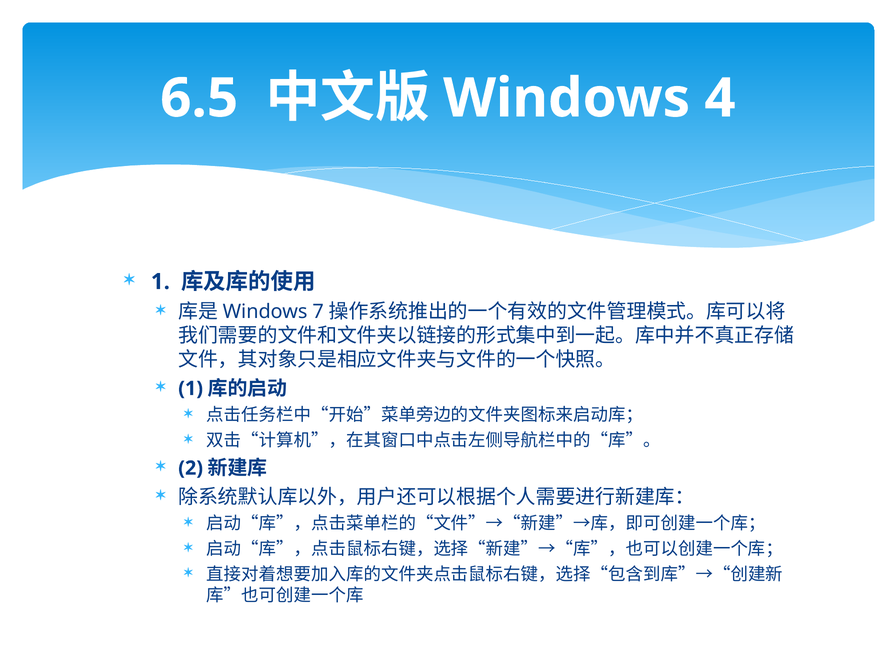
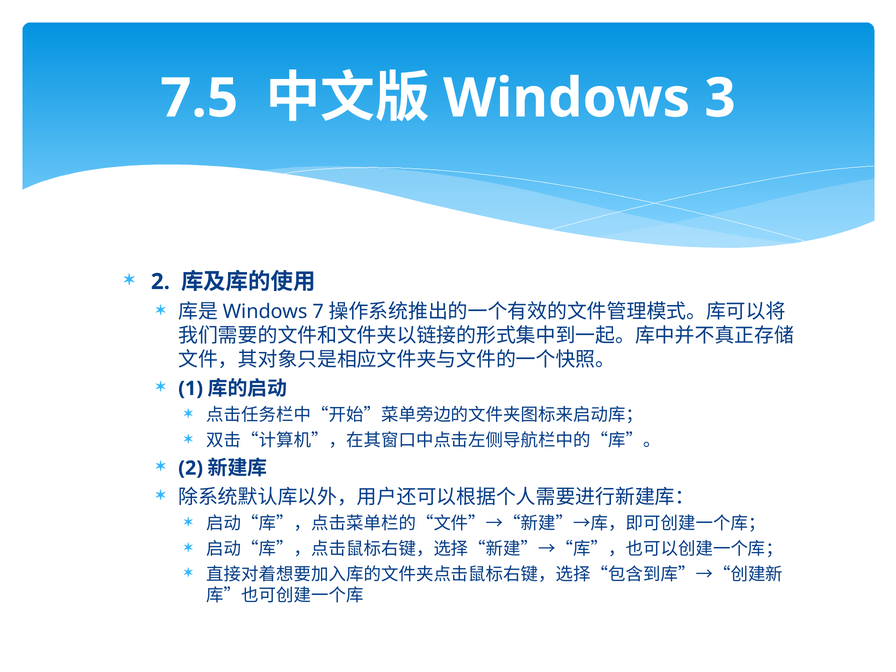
6.5: 6.5 -> 7.5 (199, 98)
4: 4 -> 3 (720, 98)
1: 1 -> 2 (160, 282)
